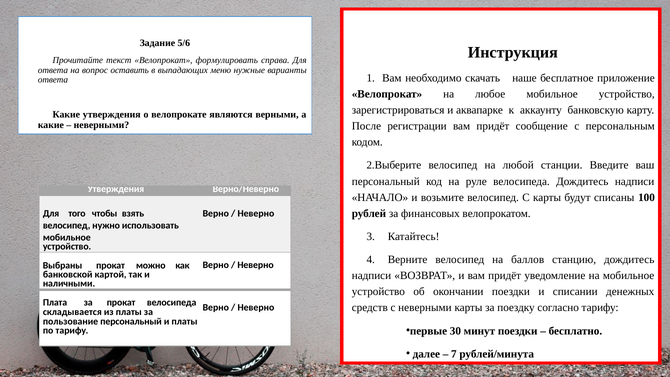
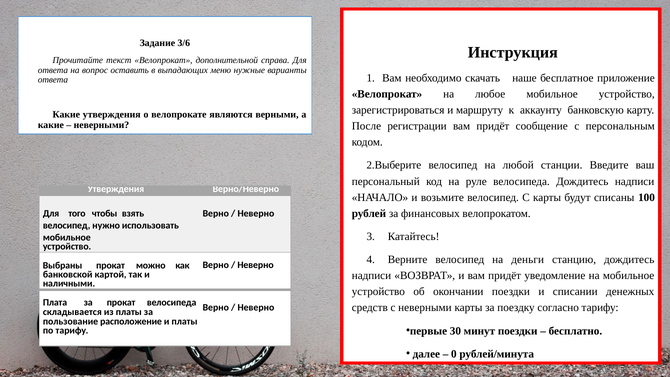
5/6: 5/6 -> 3/6 (184, 43)
формулировать: формулировать -> дополнительной (227, 60)
аквапарке: аквапарке -> маршруту (480, 110)
баллов: баллов -> деньги (528, 260)
пользование персональный: персональный -> расположение (131, 321)
7: 7 -> 0 (454, 354)
